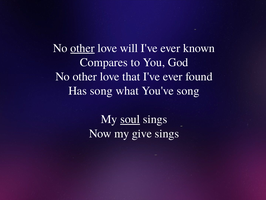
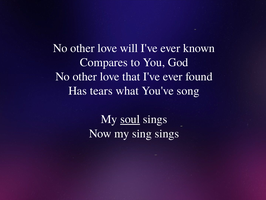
other underline: present -> none (82, 48)
Has song: song -> tears (101, 91)
give: give -> sing (142, 133)
